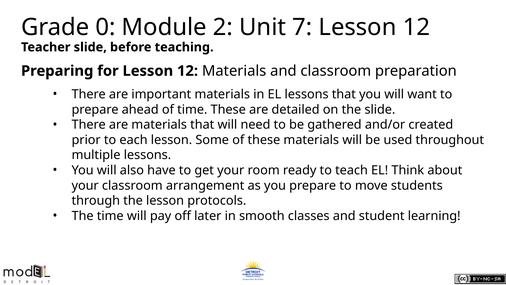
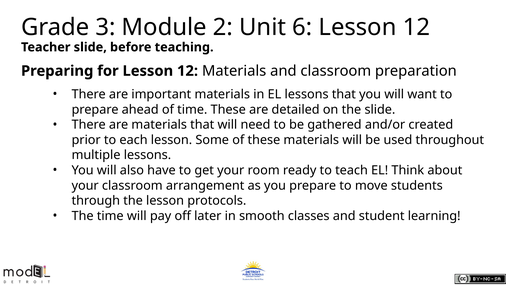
0: 0 -> 3 (105, 27)
7: 7 -> 6 (302, 27)
